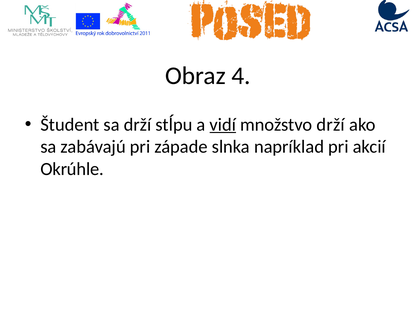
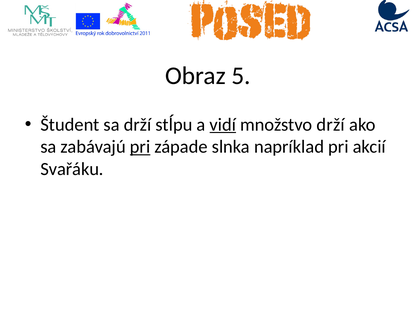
4: 4 -> 5 (241, 75)
pri underline: none -> present (140, 146)
Okrúhle: Okrúhle -> Svařáku (72, 169)
